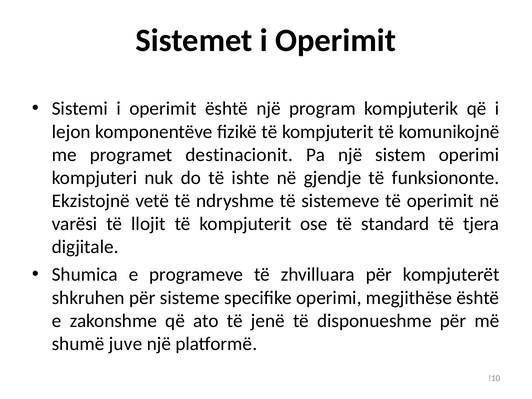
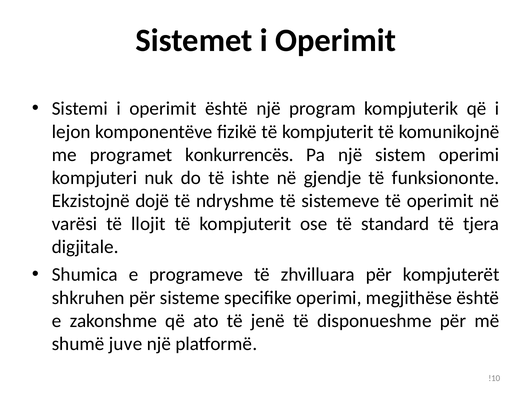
destinacionit: destinacionit -> konkurrencës (239, 155)
vetë: vetë -> dojë (152, 201)
